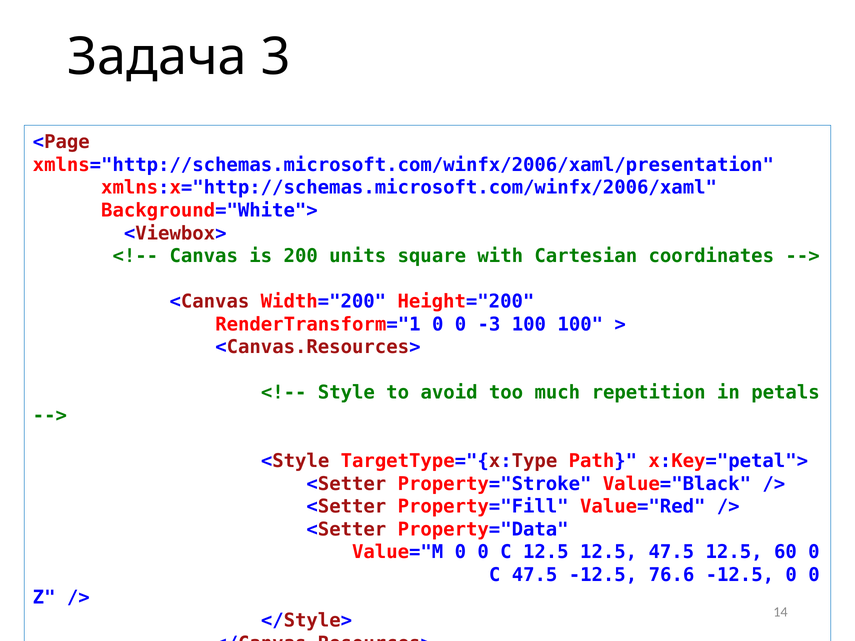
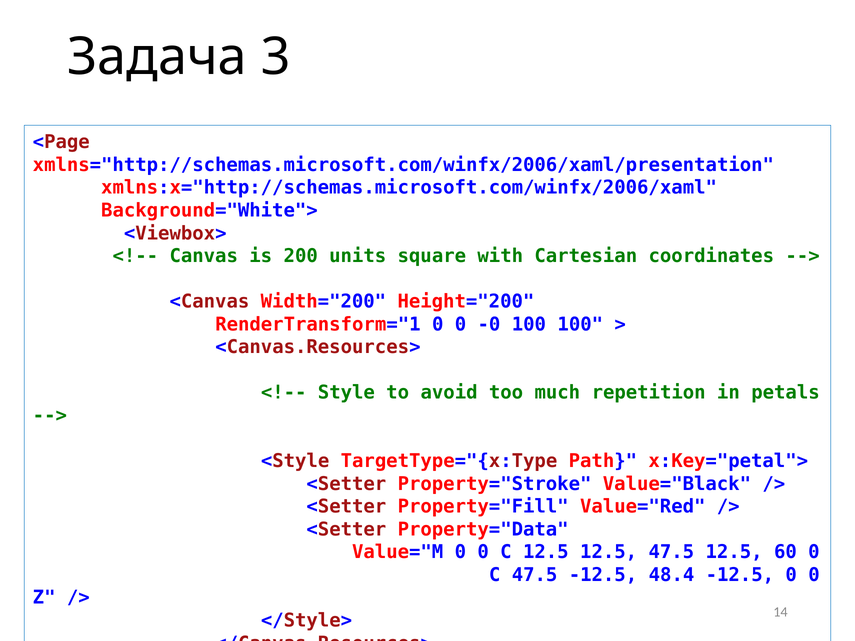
-3: -3 -> -0 (489, 324)
76.6: 76.6 -> 48.4 (672, 575)
